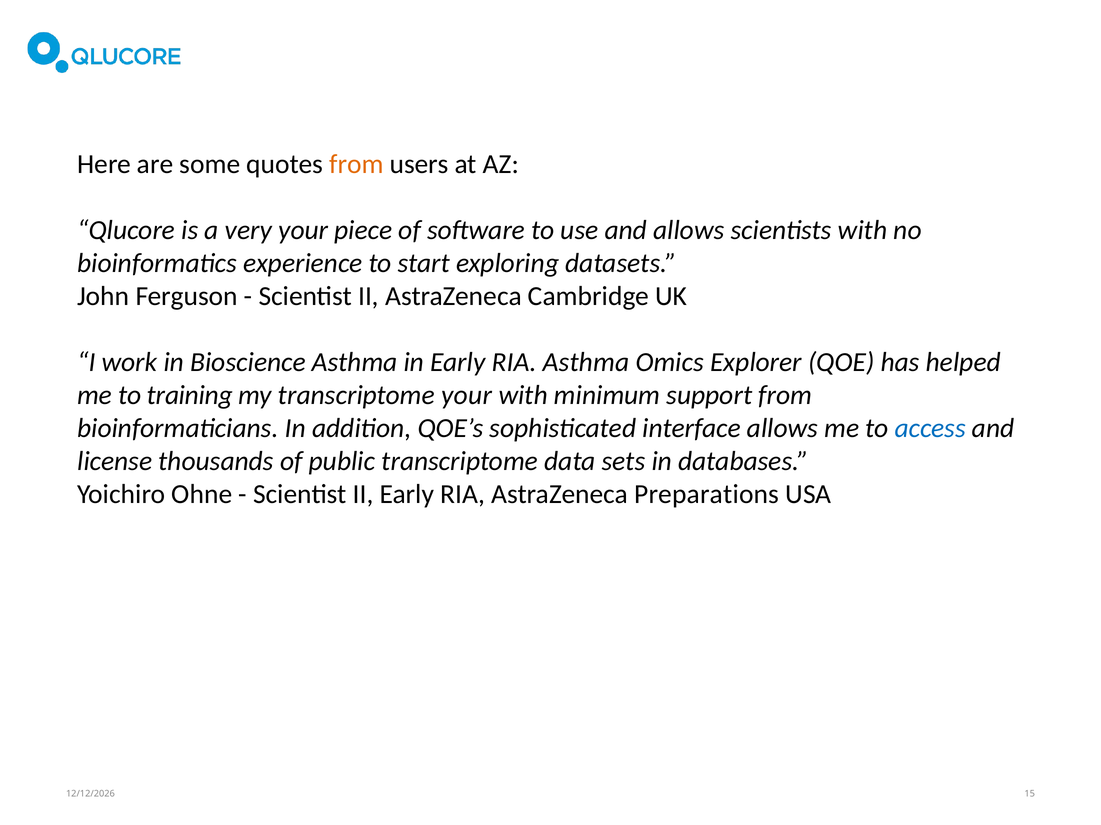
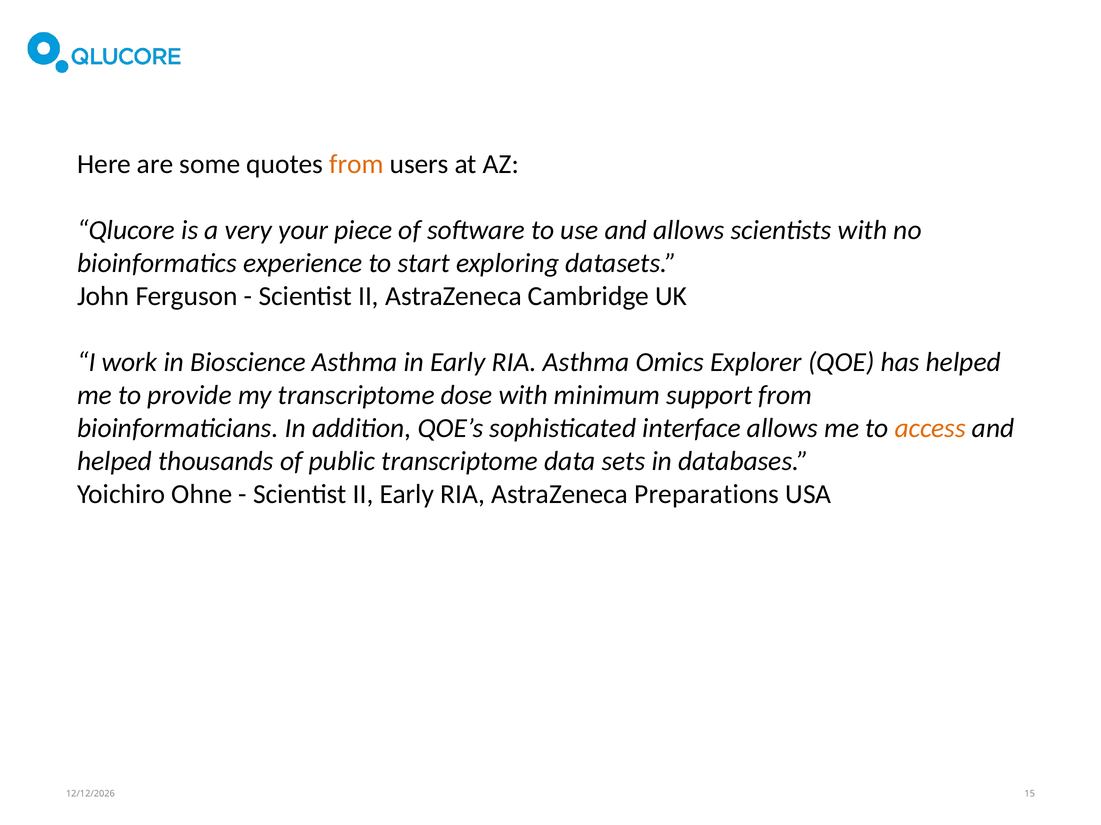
training: training -> provide (190, 396)
transcriptome your: your -> dose (467, 396)
access colour: blue -> orange (930, 429)
license: license -> helped (115, 462)
